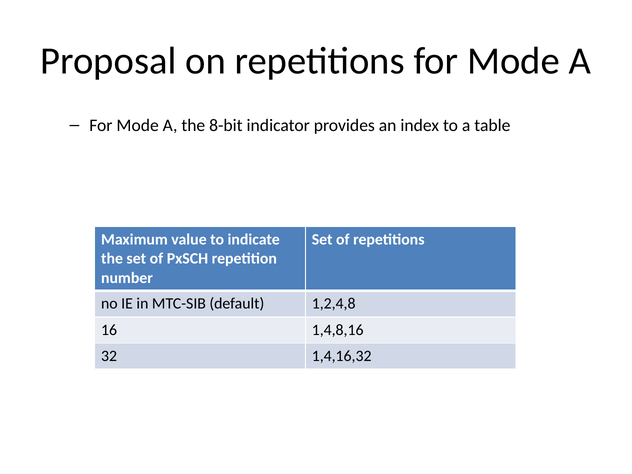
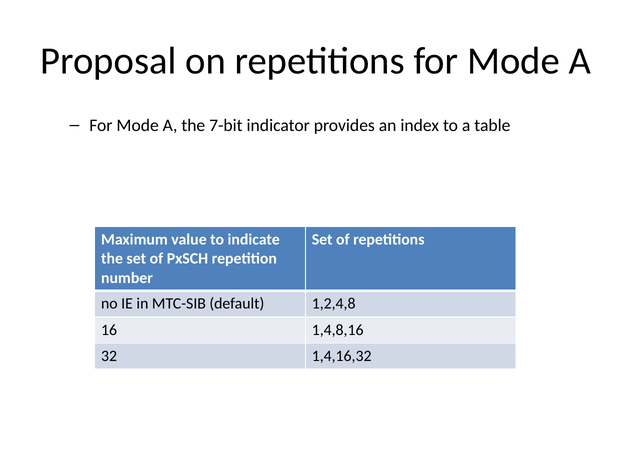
8-bit: 8-bit -> 7-bit (226, 126)
